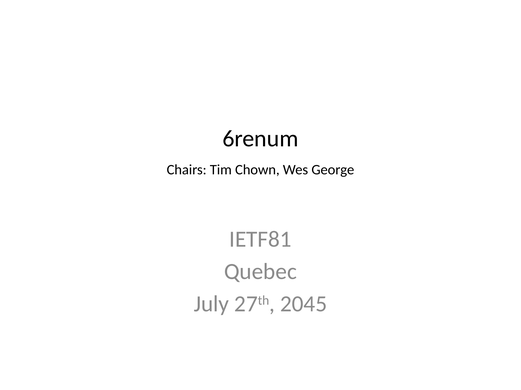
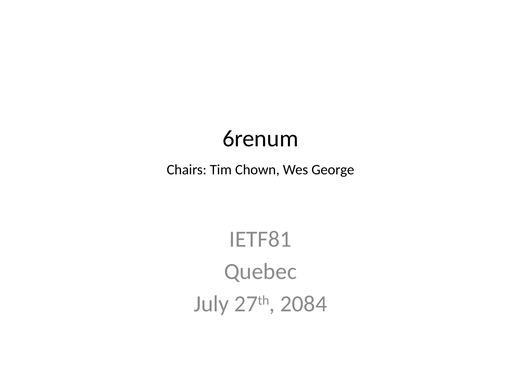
2045: 2045 -> 2084 (304, 304)
